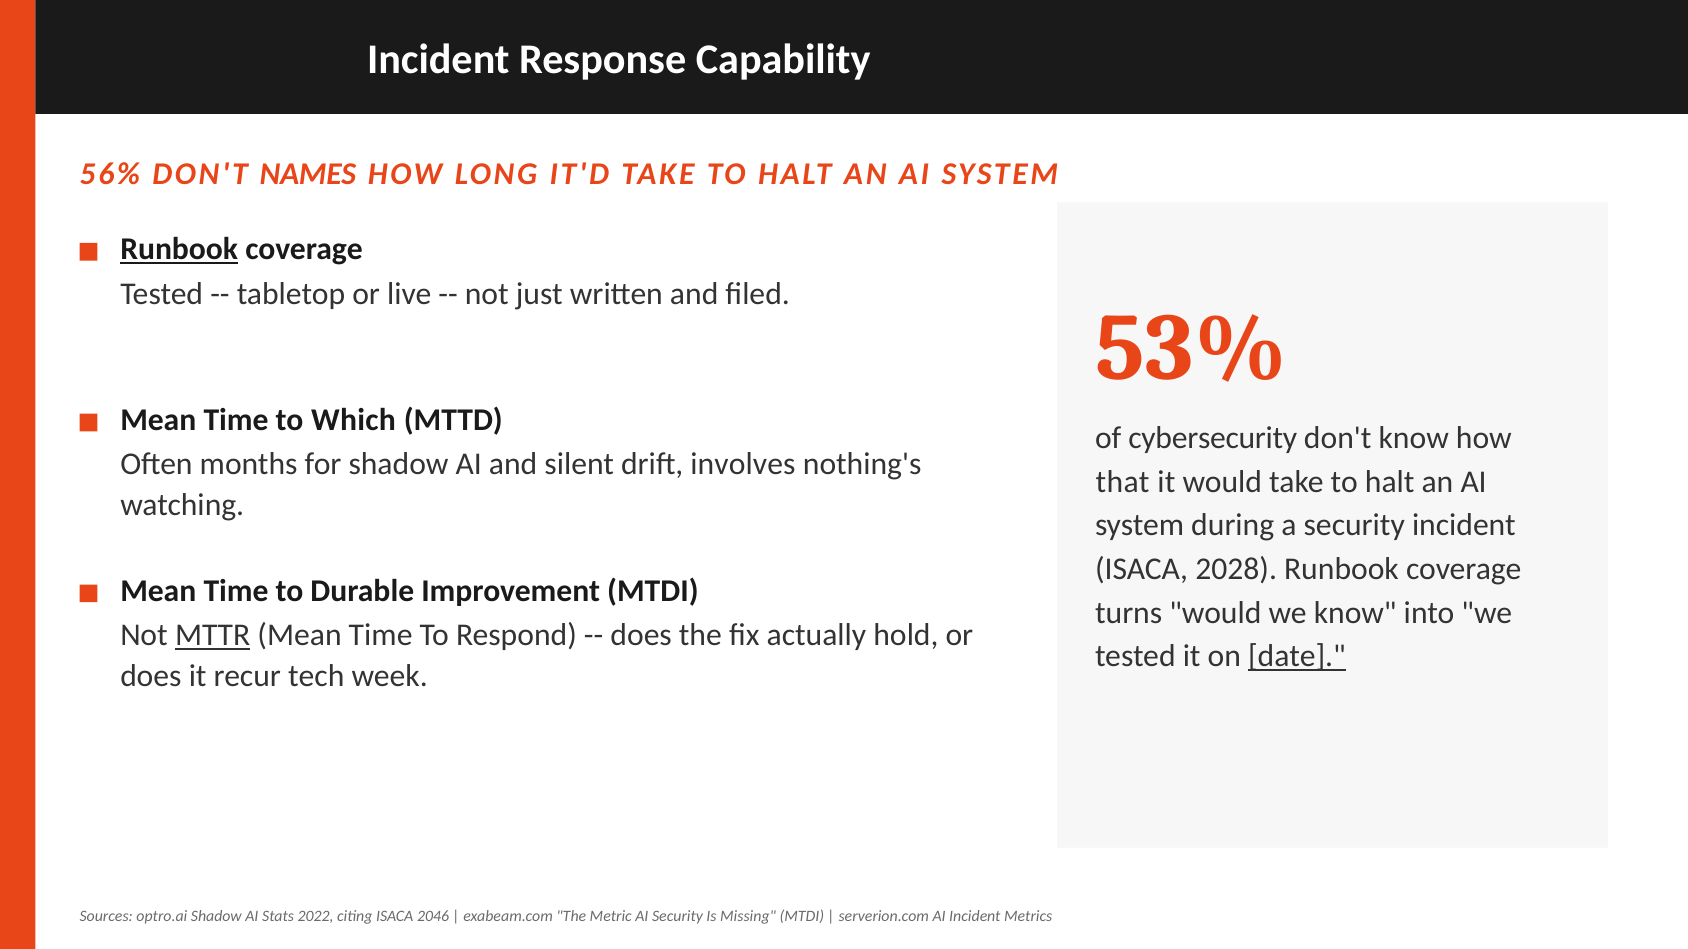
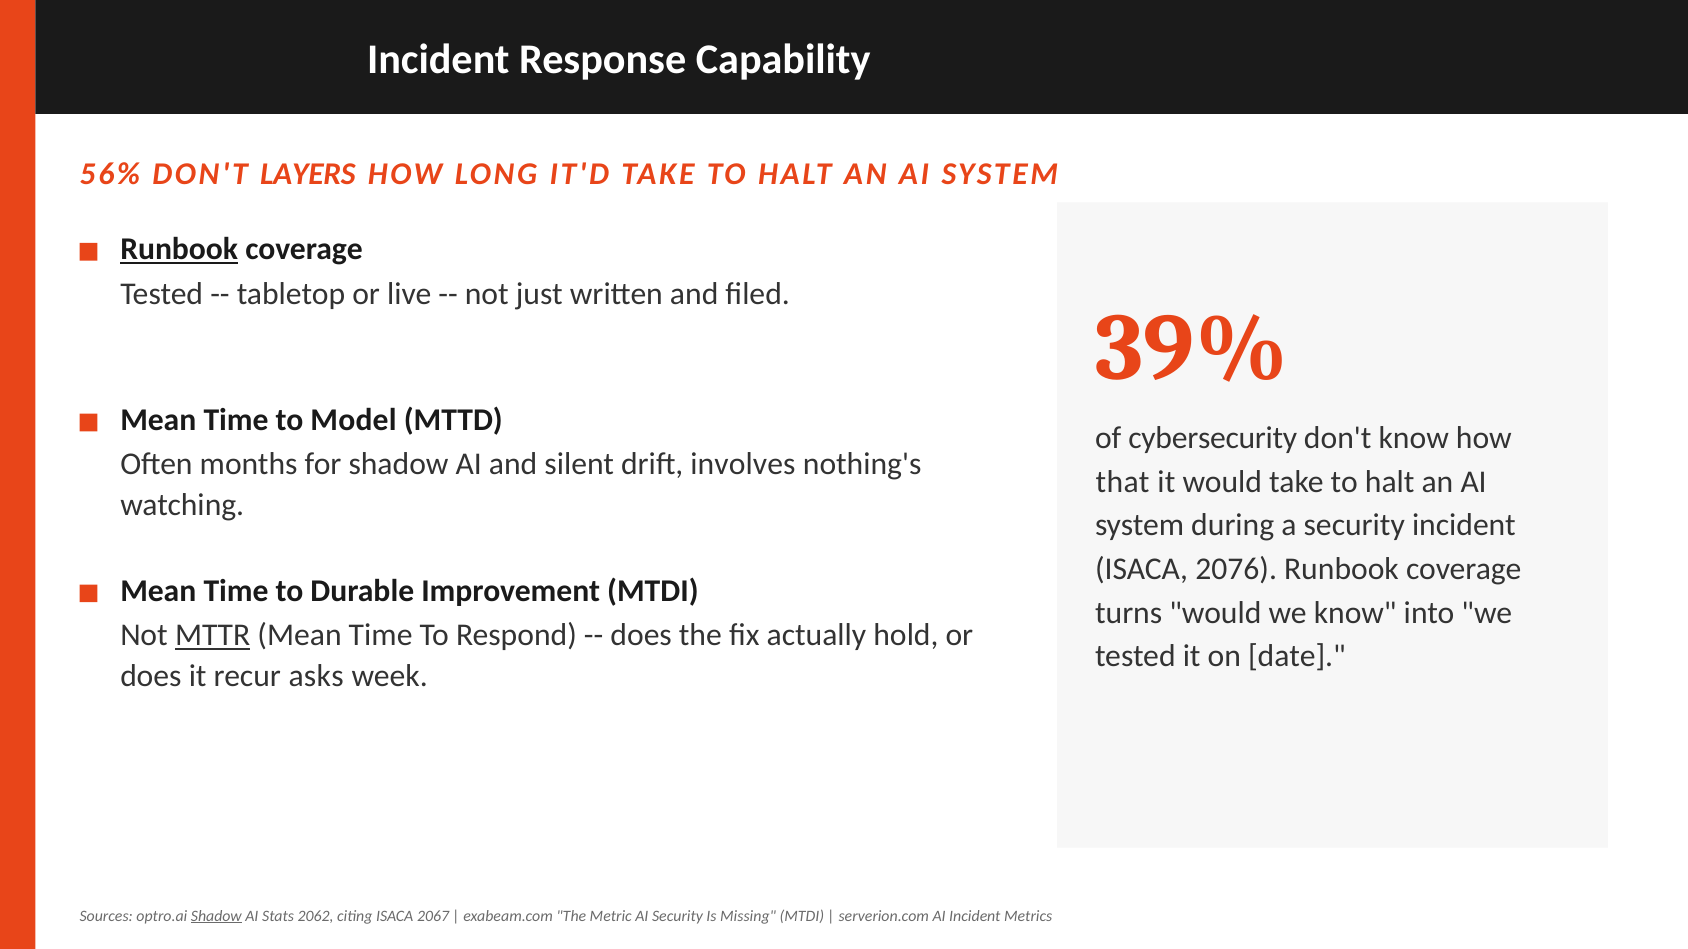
NAMES: NAMES -> LAYERS (308, 174)
53%: 53% -> 39% (1191, 348)
Which: Which -> Model (353, 420)
2028: 2028 -> 2076 (1236, 569)
date underline: present -> none (1297, 657)
tech: tech -> asks (316, 677)
Shadow underline: none -> present (216, 916)
2022: 2022 -> 2062 (316, 916)
2046: 2046 -> 2067 (433, 916)
